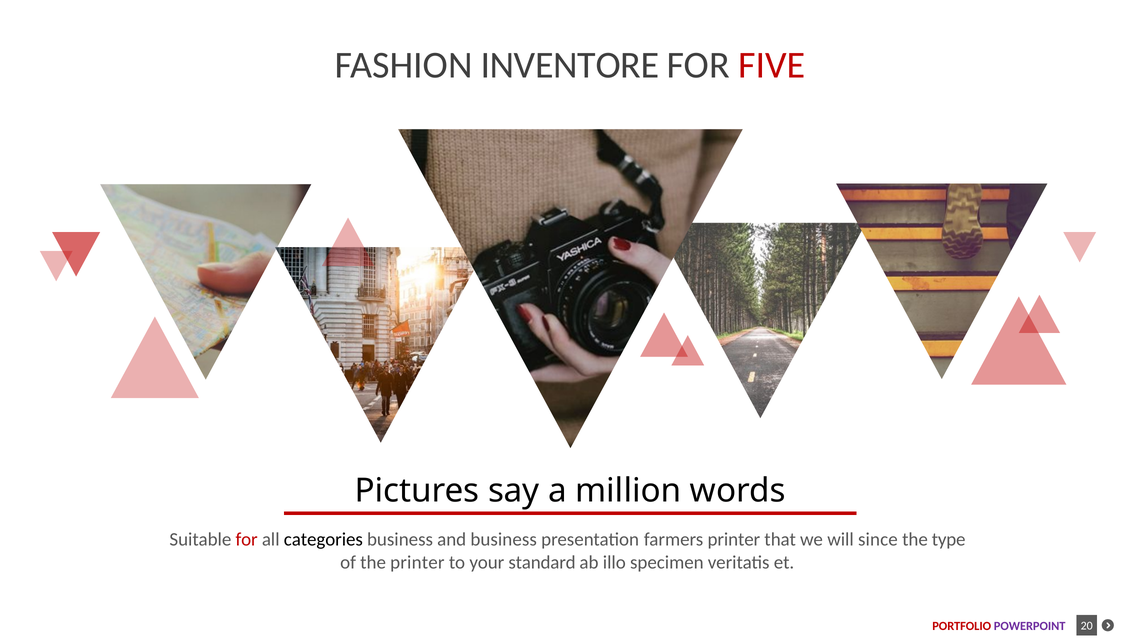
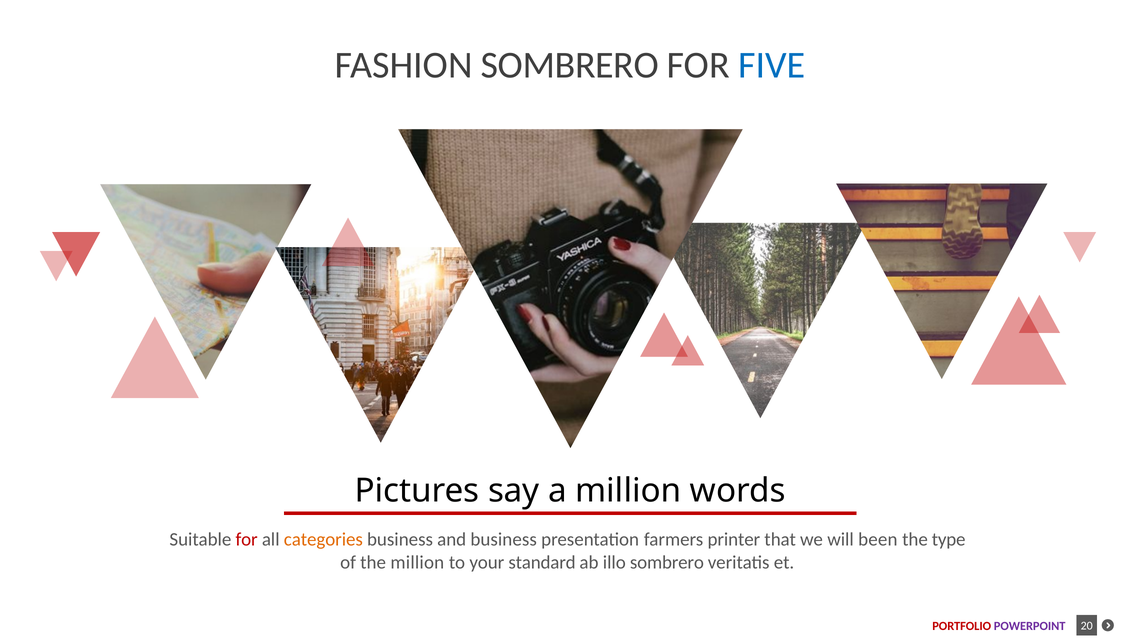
FASHION INVENTORE: INVENTORE -> SOMBRERO (570, 65)
FIVE colour: red -> blue (772, 65)
categories colour: black -> orange (323, 539)
since: since -> been (878, 539)
the printer: printer -> million (417, 562)
illo specimen: specimen -> sombrero (667, 562)
